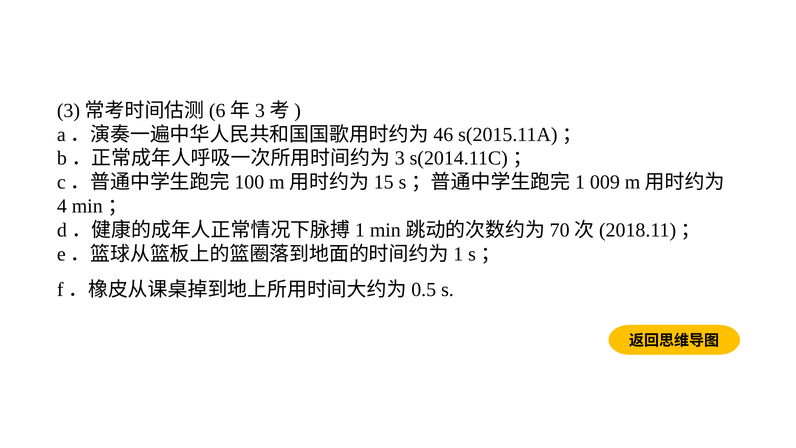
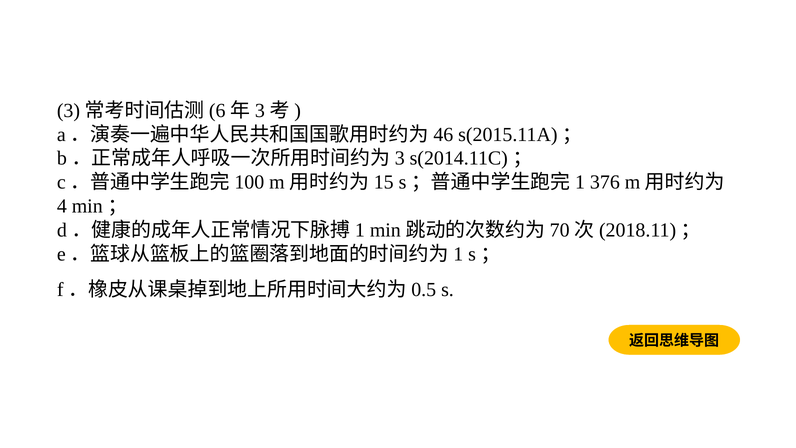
009: 009 -> 376 (605, 182)
